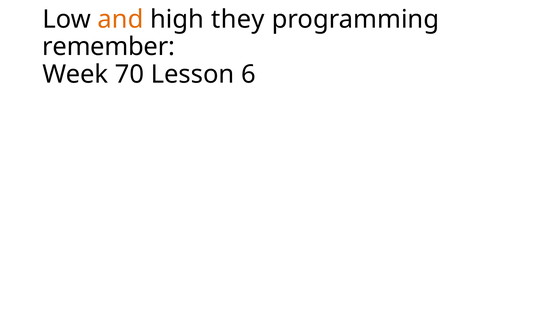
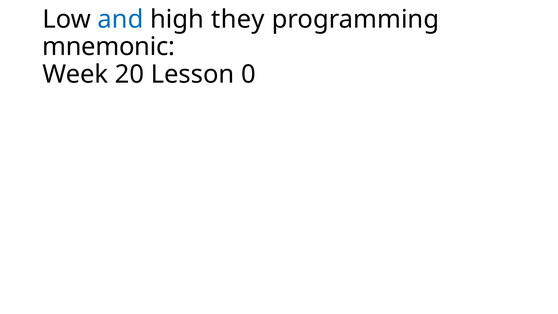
and colour: orange -> blue (121, 19)
remember: remember -> mnemonic (109, 47)
70: 70 -> 20 (130, 74)
6: 6 -> 0 (248, 74)
